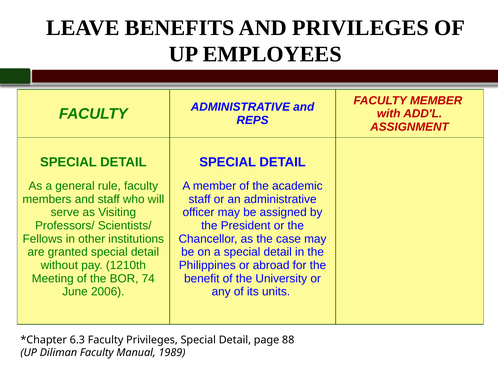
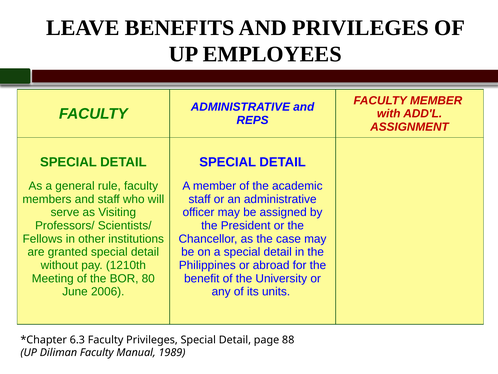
74: 74 -> 80 (148, 278)
